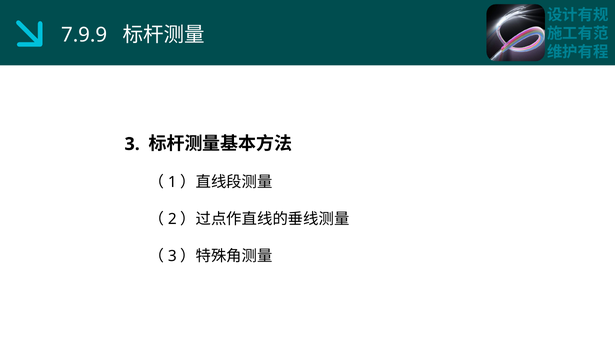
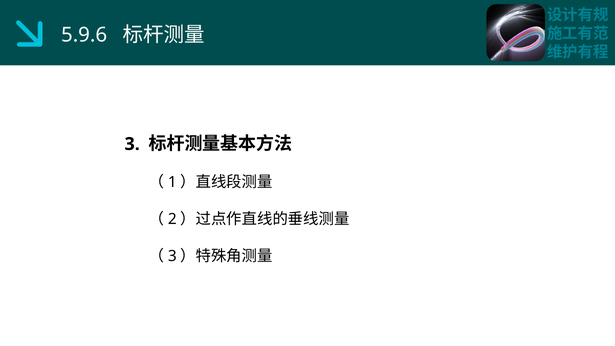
7.9.9: 7.9.9 -> 5.9.6 (84, 35)
